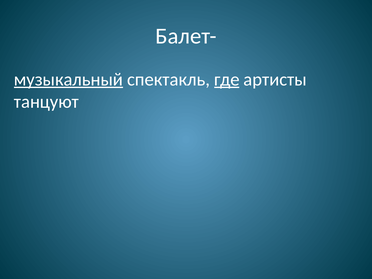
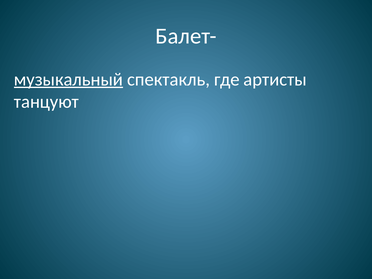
где underline: present -> none (227, 79)
